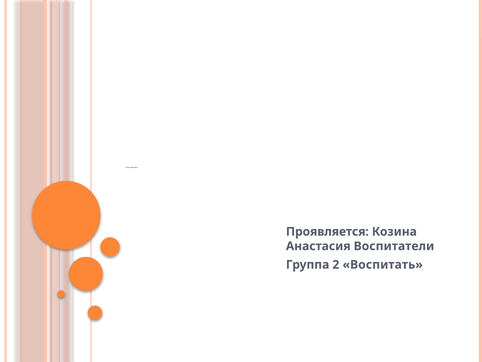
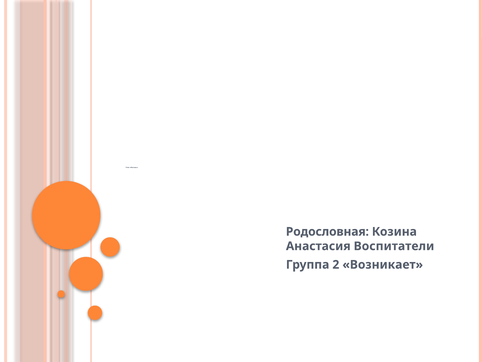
Проявляется: Проявляется -> Родословная (327, 231)
Воспитать: Воспитать -> Возникает (383, 264)
